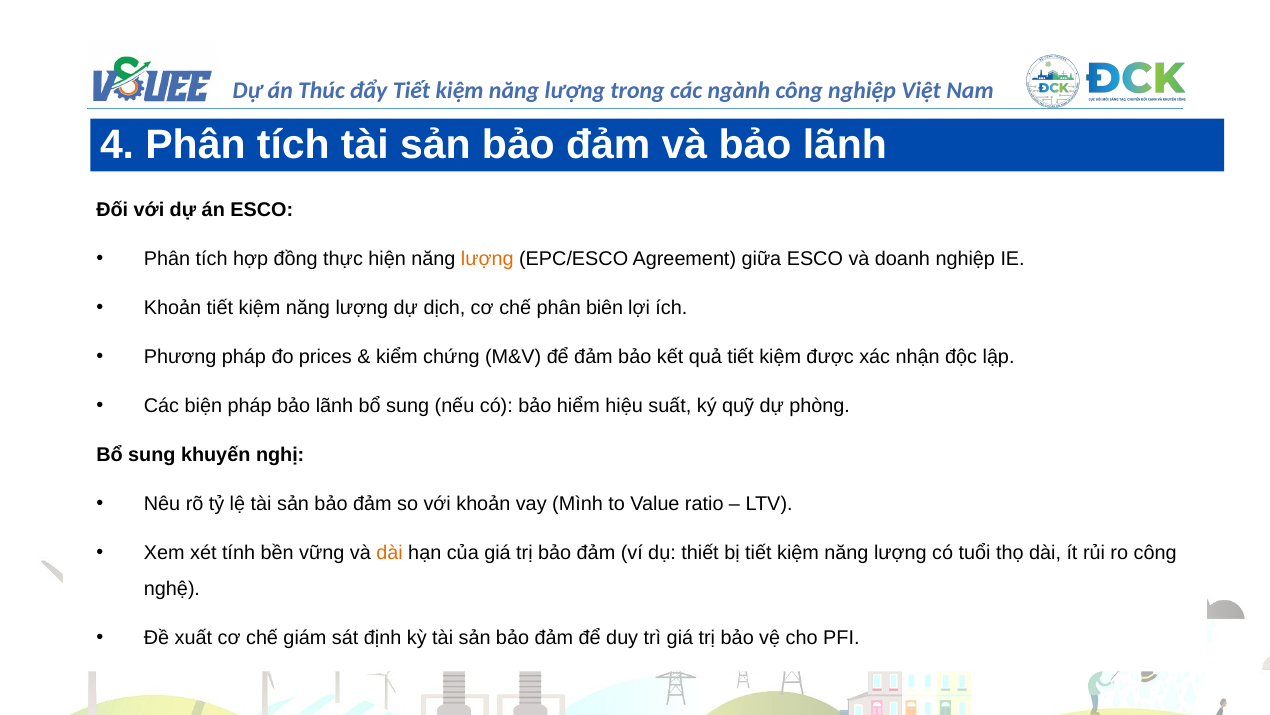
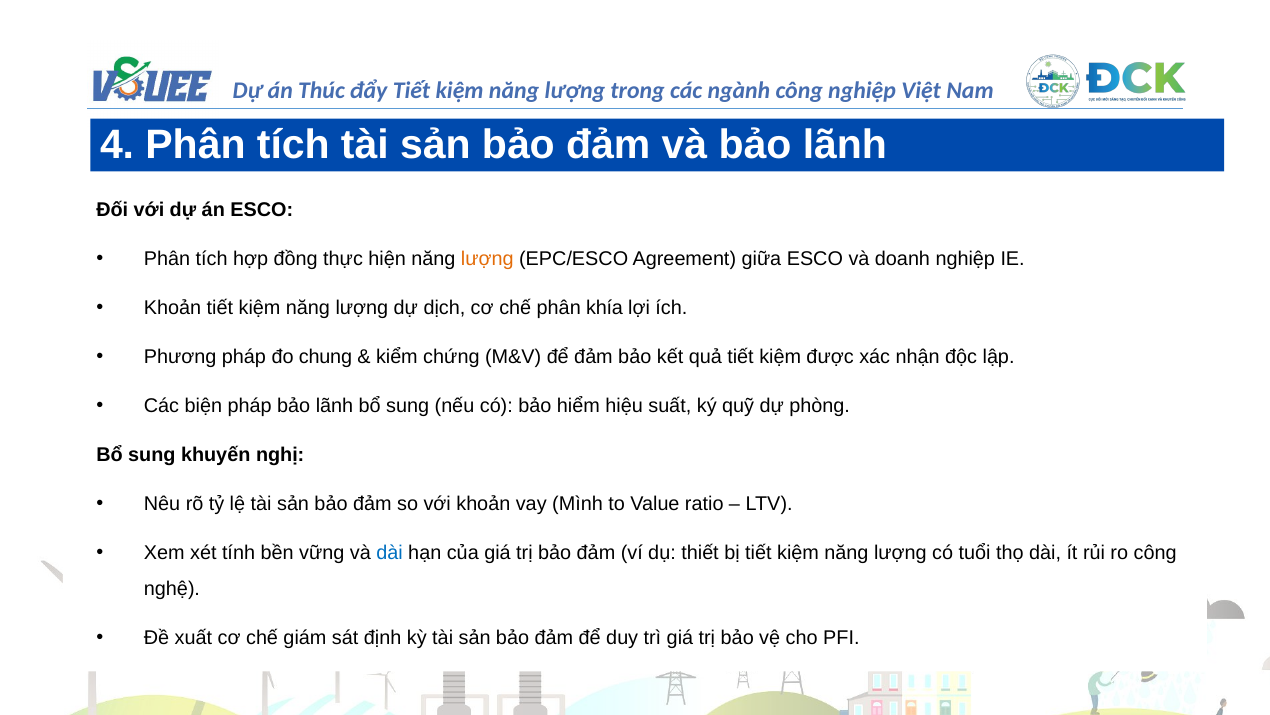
biên: biên -> khía (605, 308)
prices: prices -> chung (325, 357)
dài colour: orange -> blue (390, 553)
